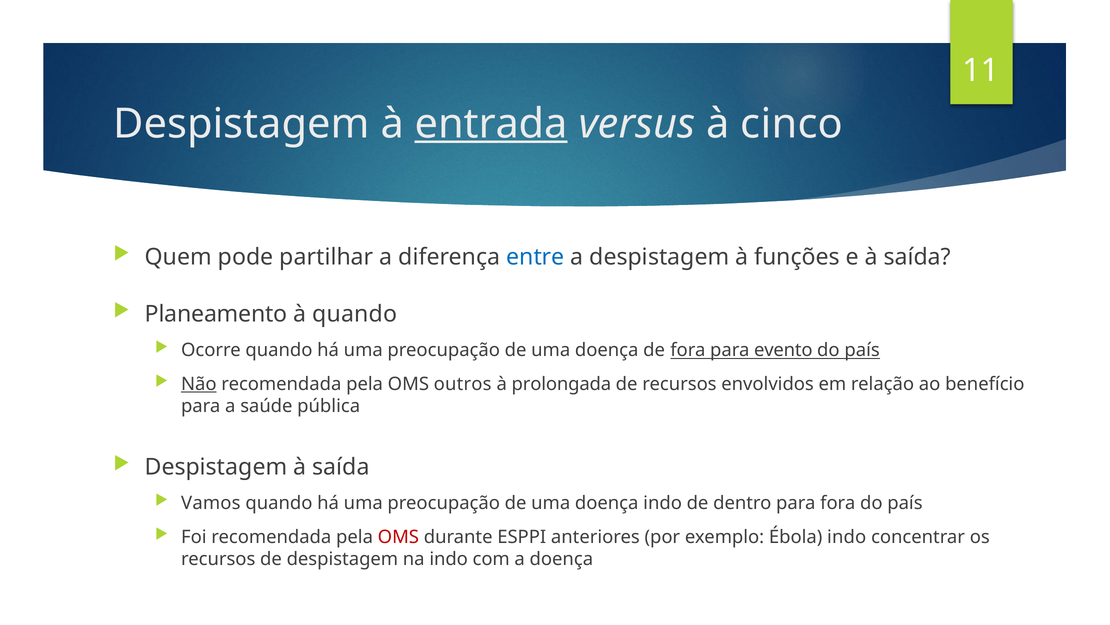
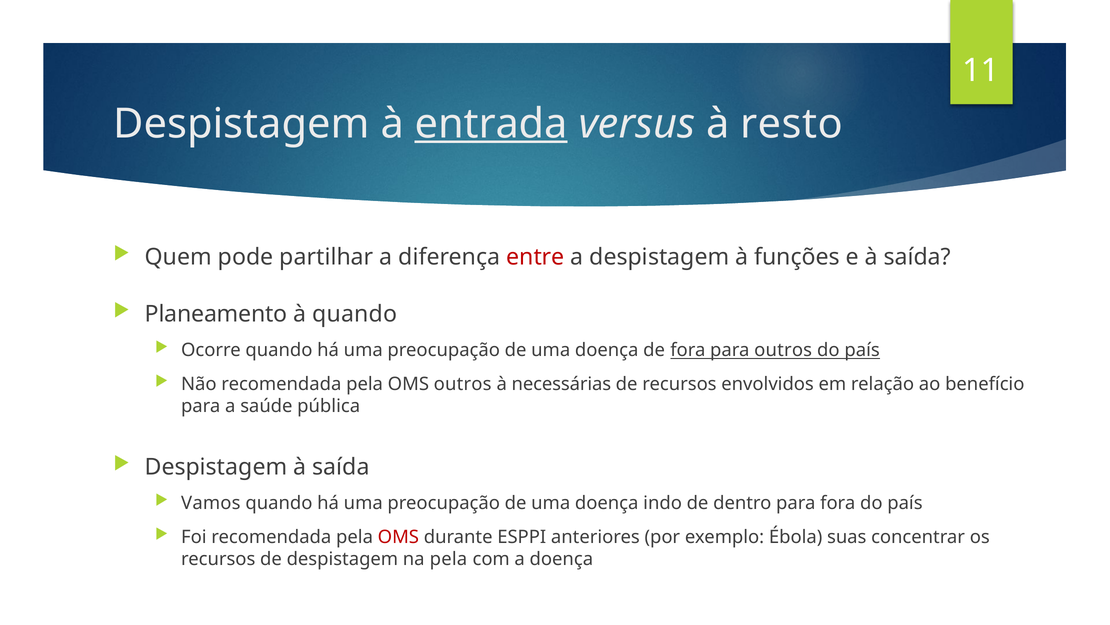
cinco: cinco -> resto (792, 124)
entre colour: blue -> red (535, 257)
para evento: evento -> outros (783, 350)
Não underline: present -> none (199, 384)
prolongada: prolongada -> necessárias (561, 384)
Ébola indo: indo -> suas (847, 536)
na indo: indo -> pela (448, 559)
